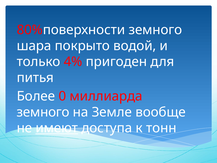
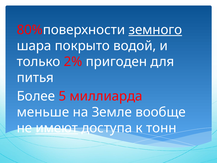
земного underline: none -> present (155, 30)
4%: 4% -> 2% (73, 62)
0: 0 -> 5 (62, 96)
земного: земного -> меньше (43, 112)
